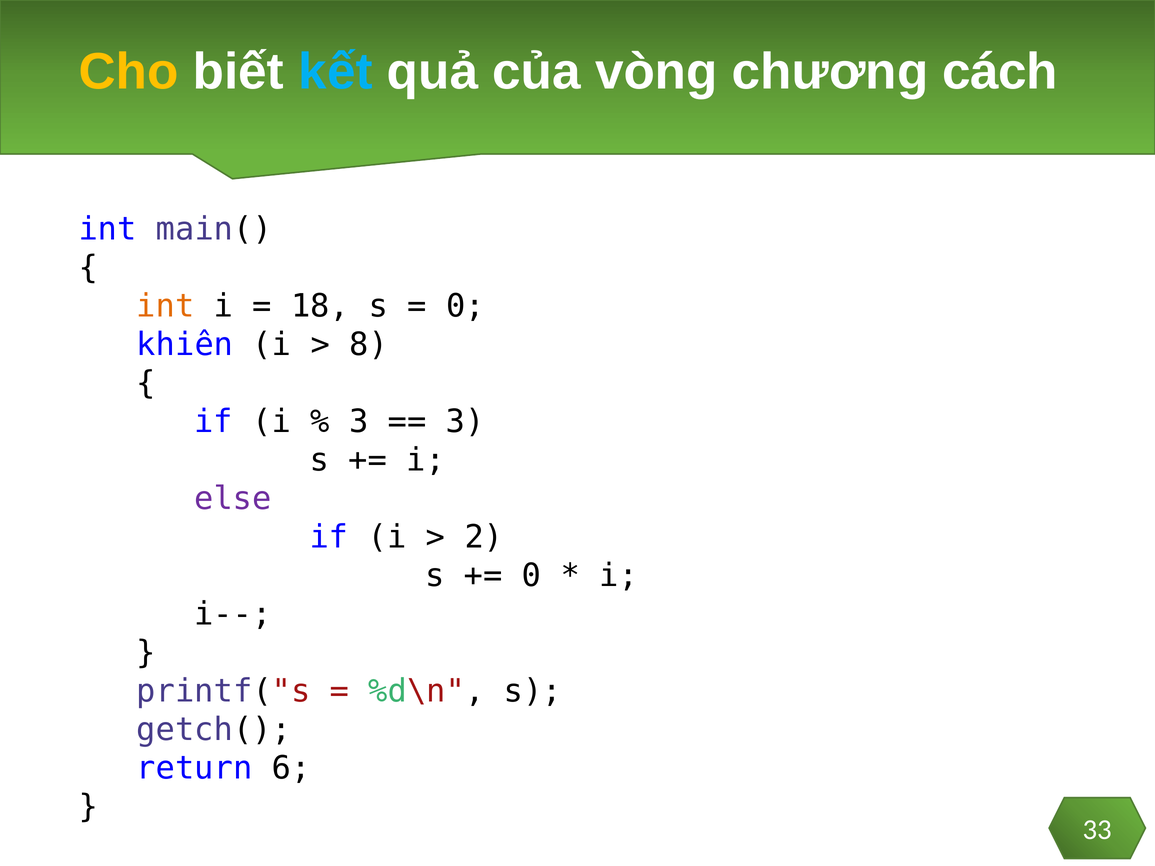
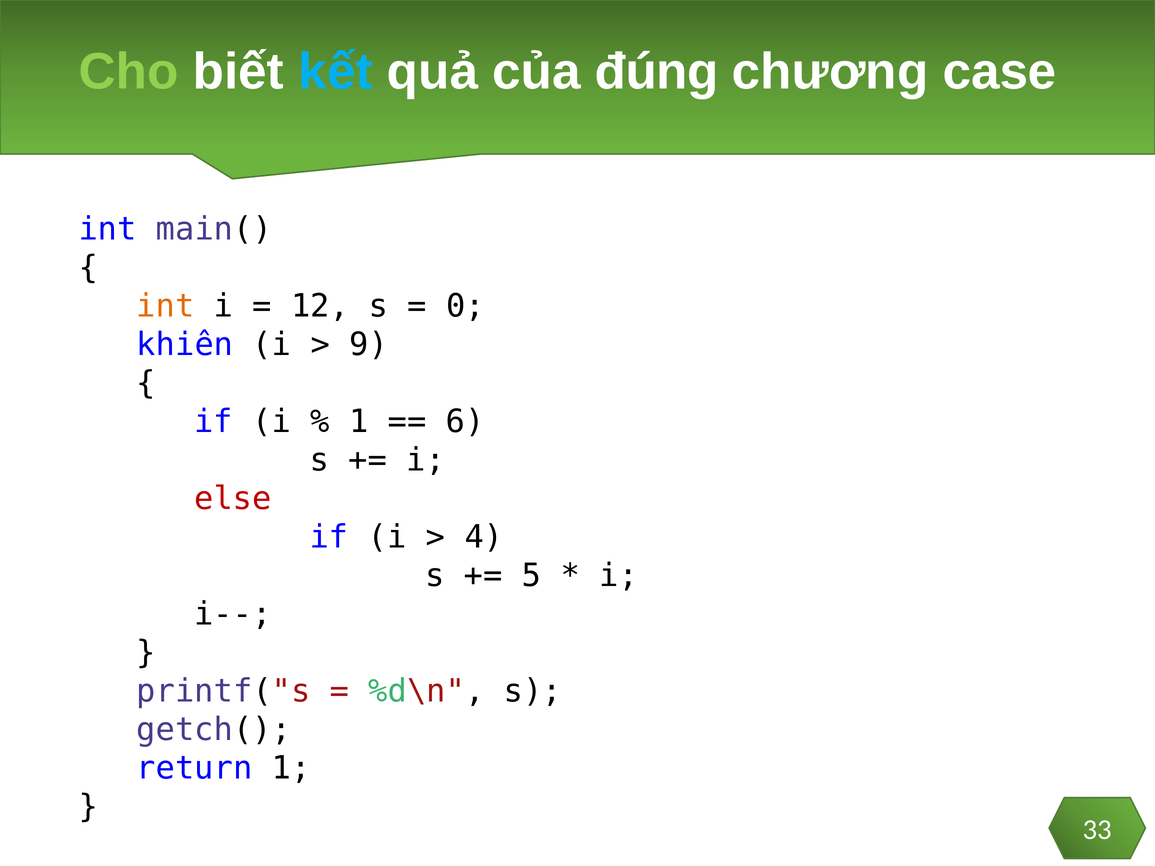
Cho colour: yellow -> light green (129, 72)
vòng: vòng -> đúng (657, 72)
cách: cách -> case (1000, 72)
18: 18 -> 12 (320, 306)
8: 8 -> 9 (369, 345)
3: 3 -> 1 (359, 422)
3: 3 -> 6 (465, 422)
else colour: purple -> red (233, 499)
2: 2 -> 4 (484, 537)
0: 0 -> 5 (532, 576)
return 6: 6 -> 1 (291, 768)
